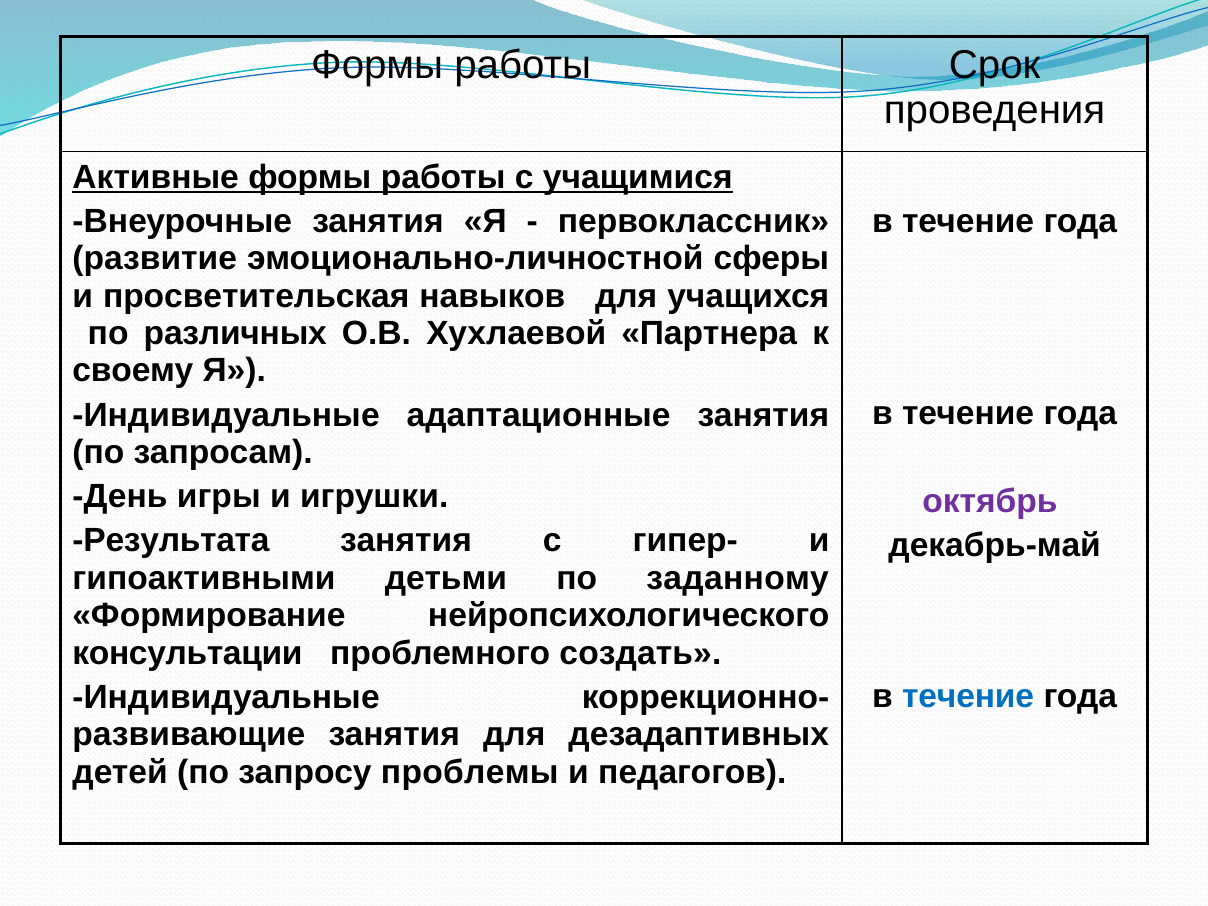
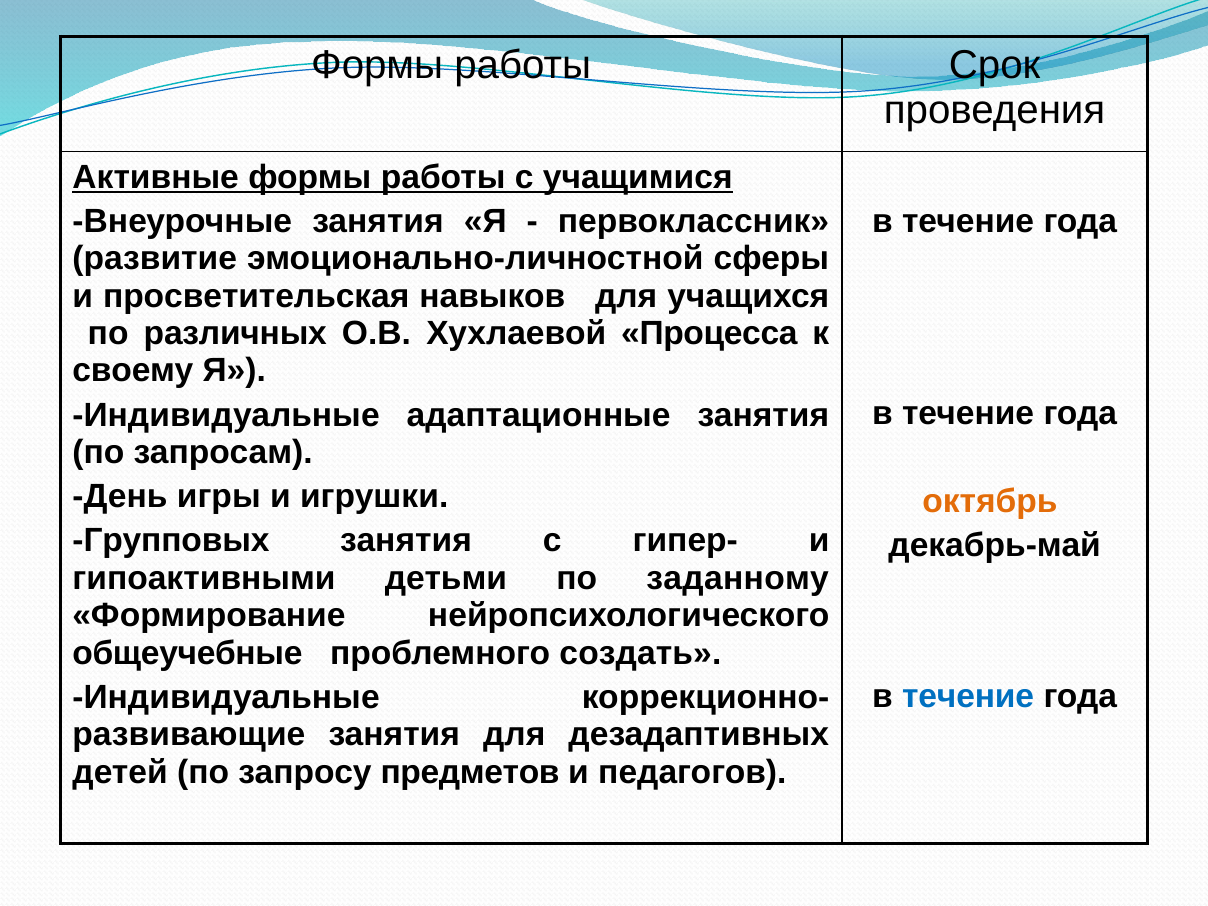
Партнера: Партнера -> Процесса (709, 333)
октябрь colour: purple -> orange (990, 502)
Результата: Результата -> Групповых (171, 541)
консультации: консультации -> общеучебные (187, 653)
проблемы: проблемы -> предметов (470, 772)
